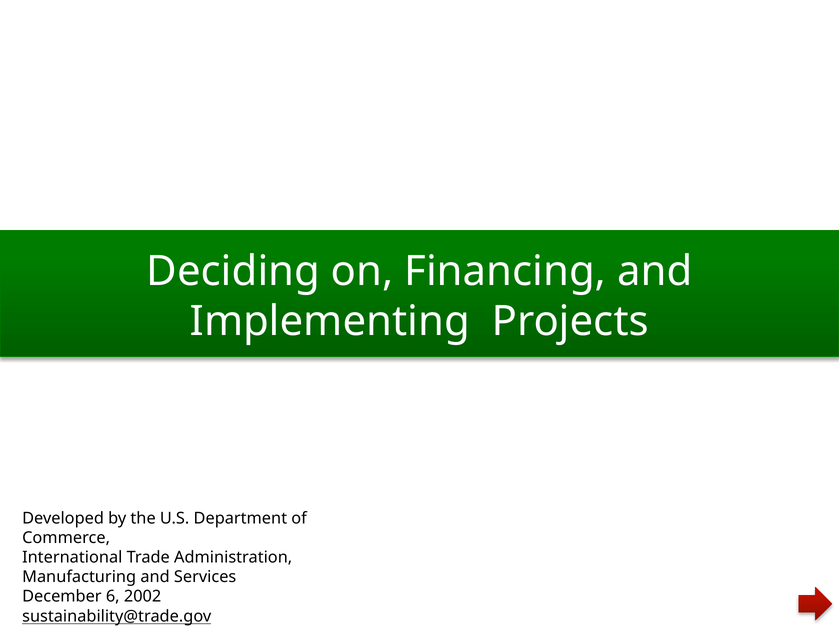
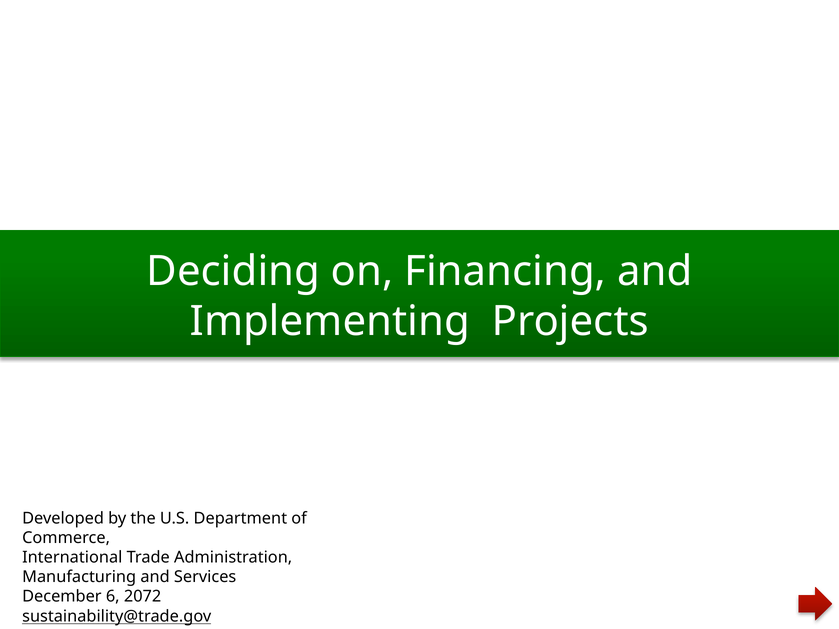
2002: 2002 -> 2072 (143, 597)
